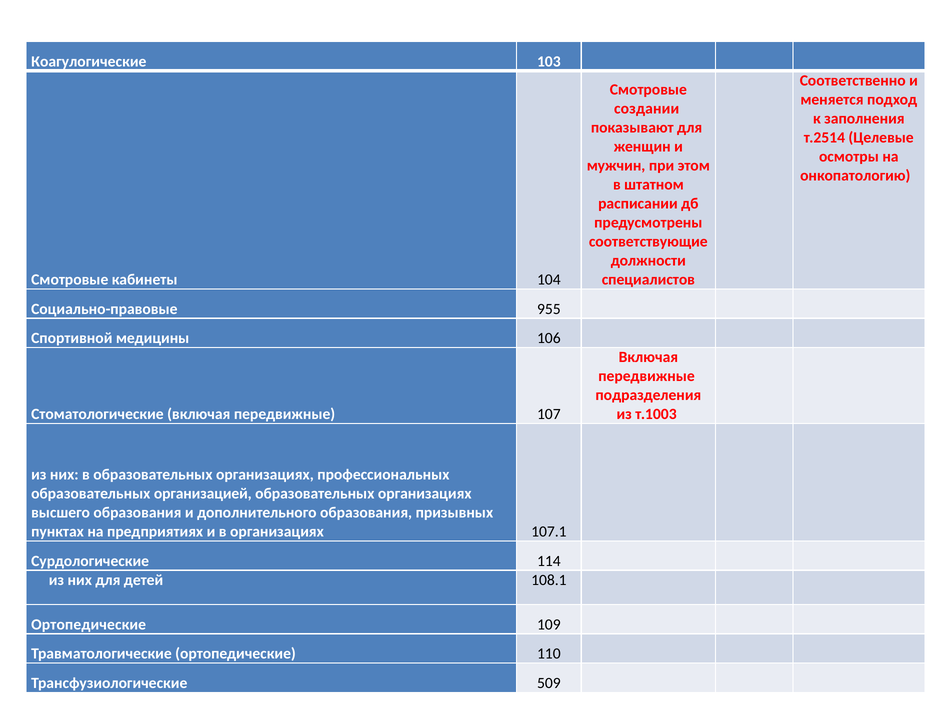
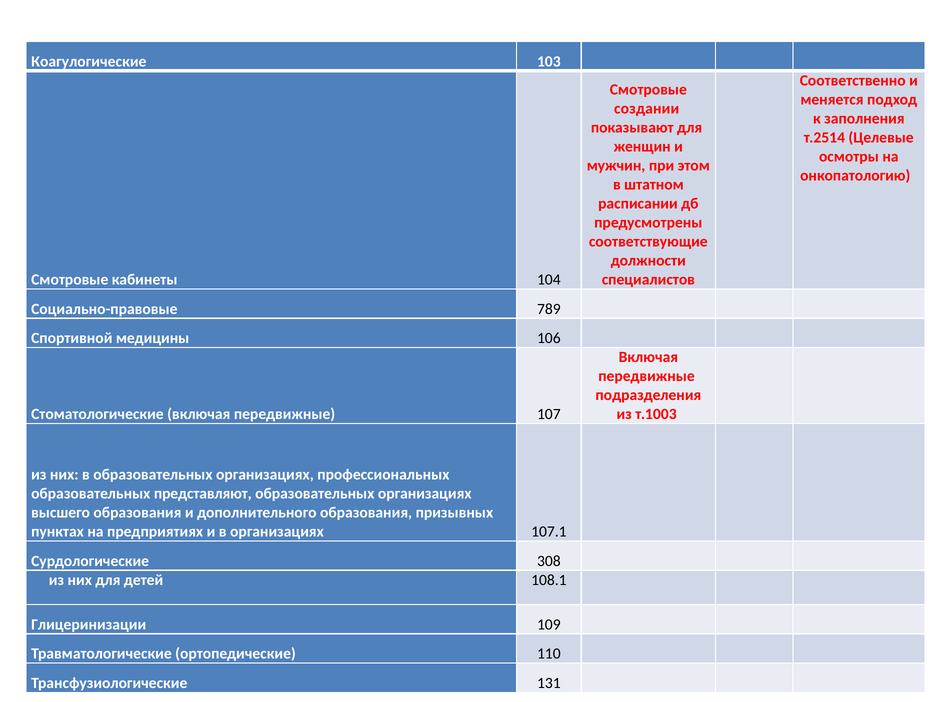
955: 955 -> 789 (549, 309)
организацией: организацией -> представляют (203, 494)
114: 114 -> 308 (549, 561)
Ортопедические: Ортопедические -> Глицеринизации (89, 624)
509: 509 -> 131 (549, 683)
